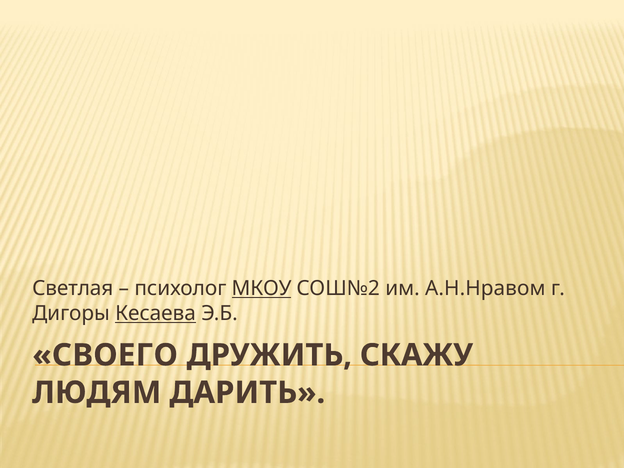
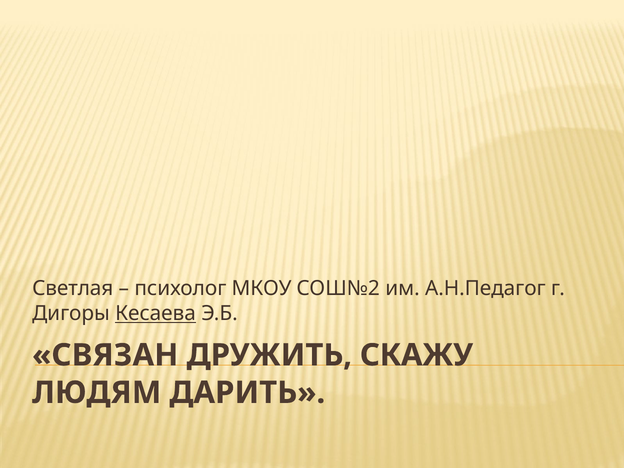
МКОУ underline: present -> none (262, 289)
А.Н.Нравом: А.Н.Нравом -> А.Н.Педагог (485, 289)
СВОЕГО: СВОЕГО -> СВЯЗАН (105, 355)
